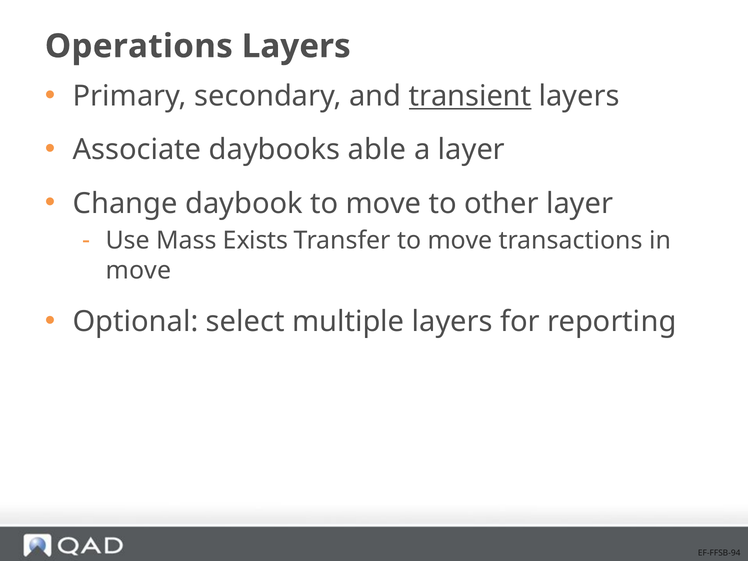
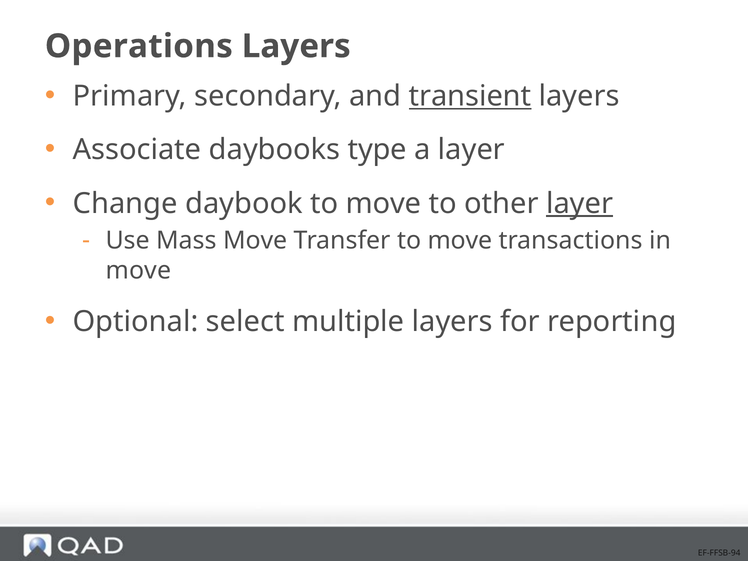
able: able -> type (377, 150)
layer underline: none -> present (580, 203)
Mass Exists: Exists -> Move (255, 241)
